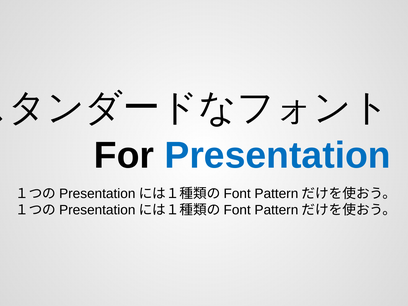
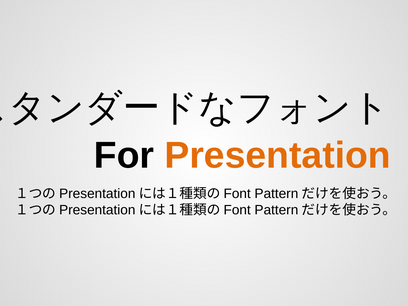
Presentation colour: blue -> orange (278, 156)
